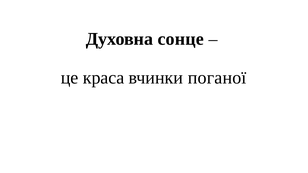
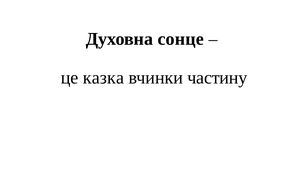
краса: краса -> казка (103, 78)
поганої: поганої -> частину (217, 78)
